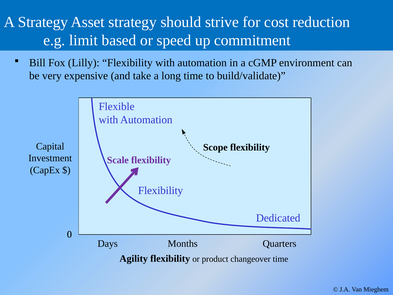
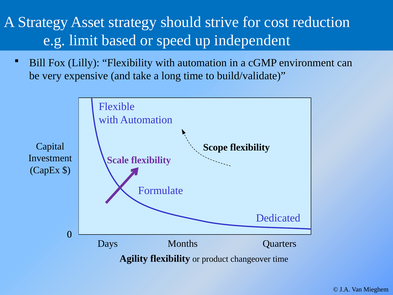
commitment: commitment -> independent (252, 40)
Flexibility: Flexibility -> Formulate (161, 190)
